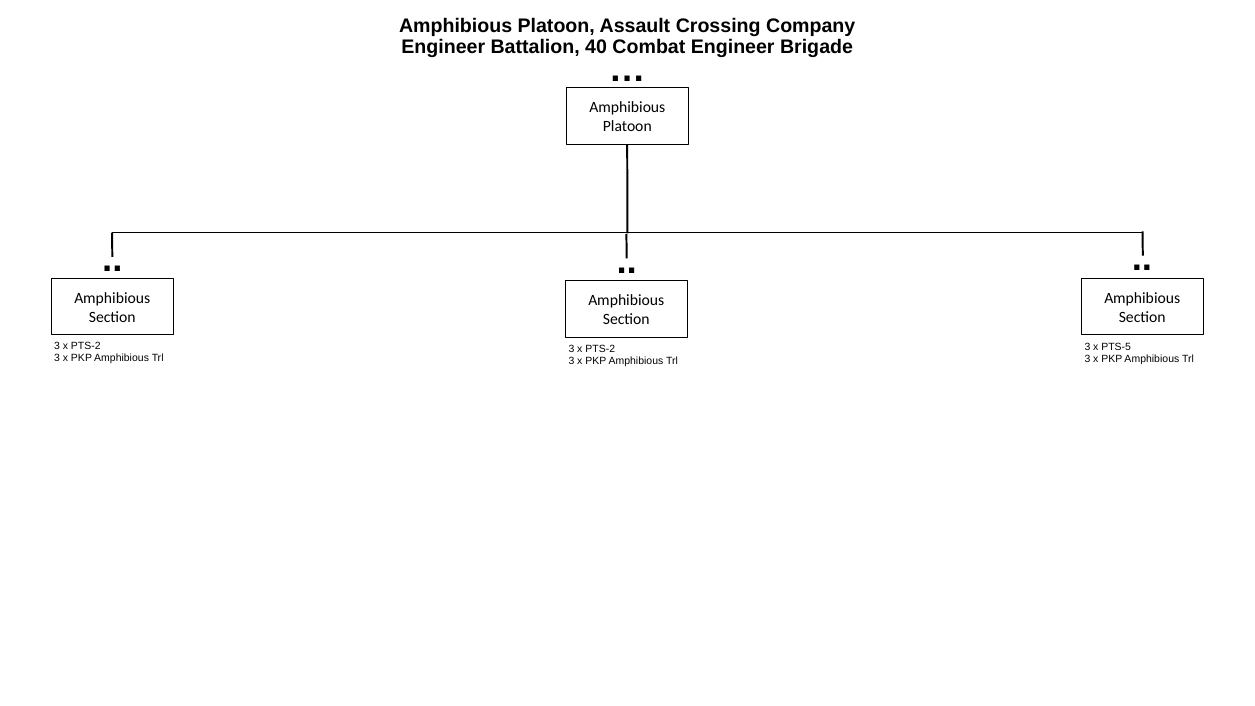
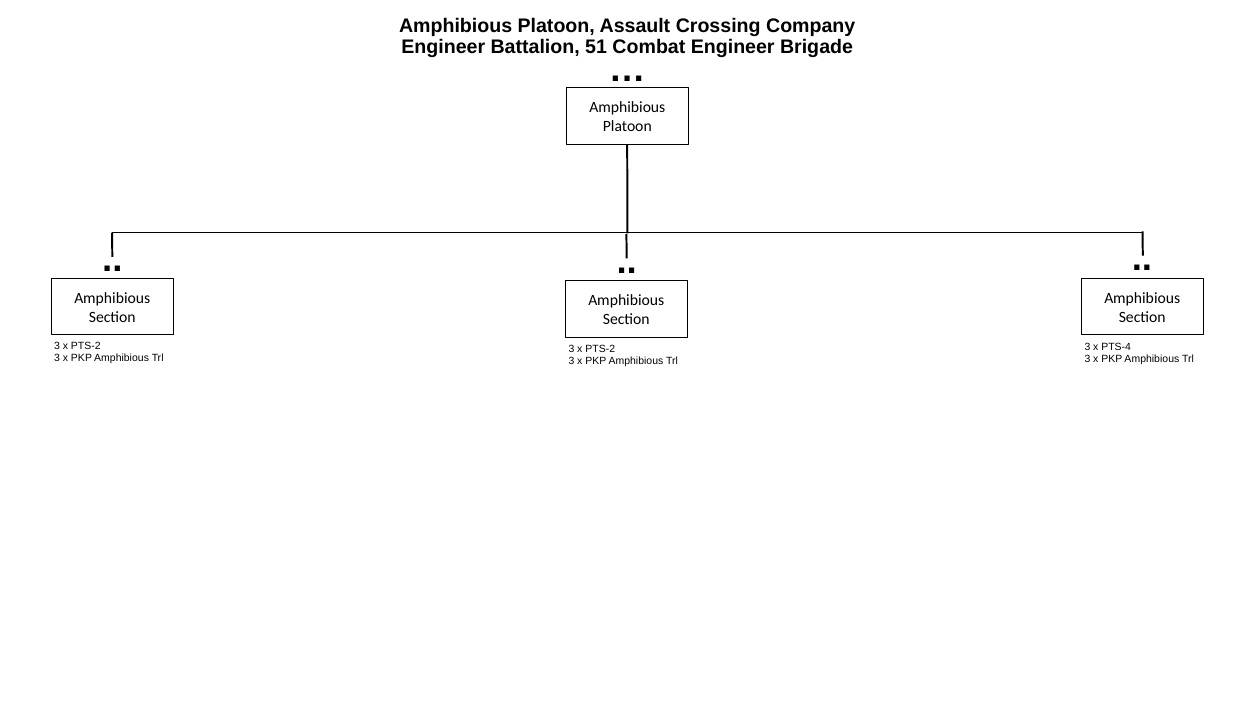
40: 40 -> 51 (596, 48)
PTS-5: PTS-5 -> PTS-4 (1116, 347)
